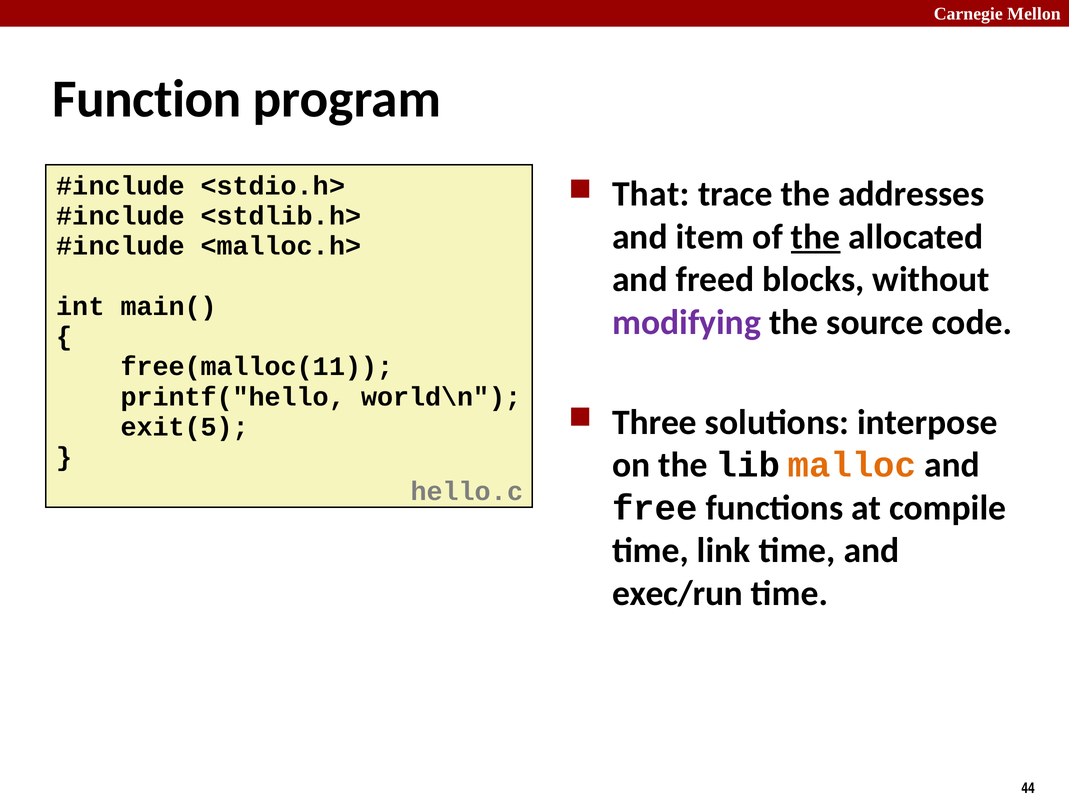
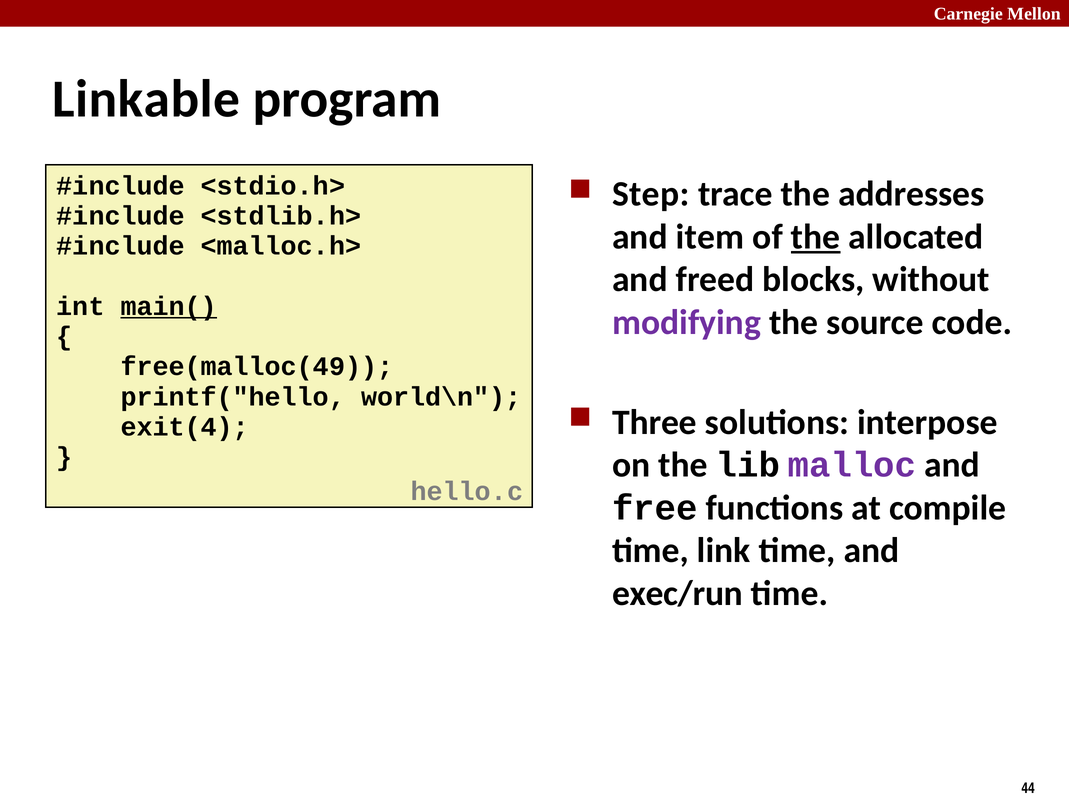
Function: Function -> Linkable (146, 99)
That: That -> Step (651, 194)
main( underline: none -> present (169, 306)
free(malloc(11: free(malloc(11 -> free(malloc(49 (257, 366)
exit(5: exit(5 -> exit(4 (185, 427)
malloc colour: orange -> purple (852, 465)
